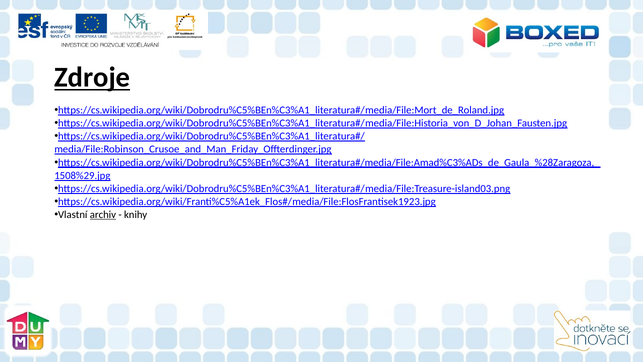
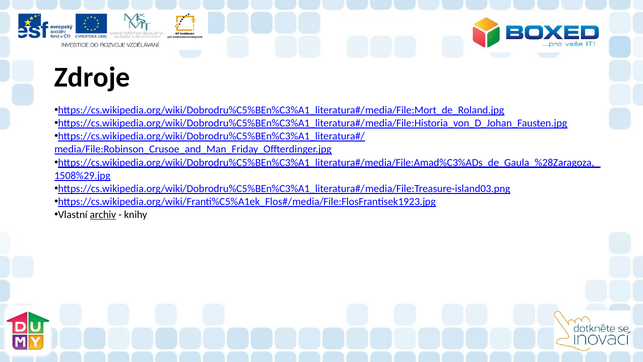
Zdroje underline: present -> none (92, 77)
